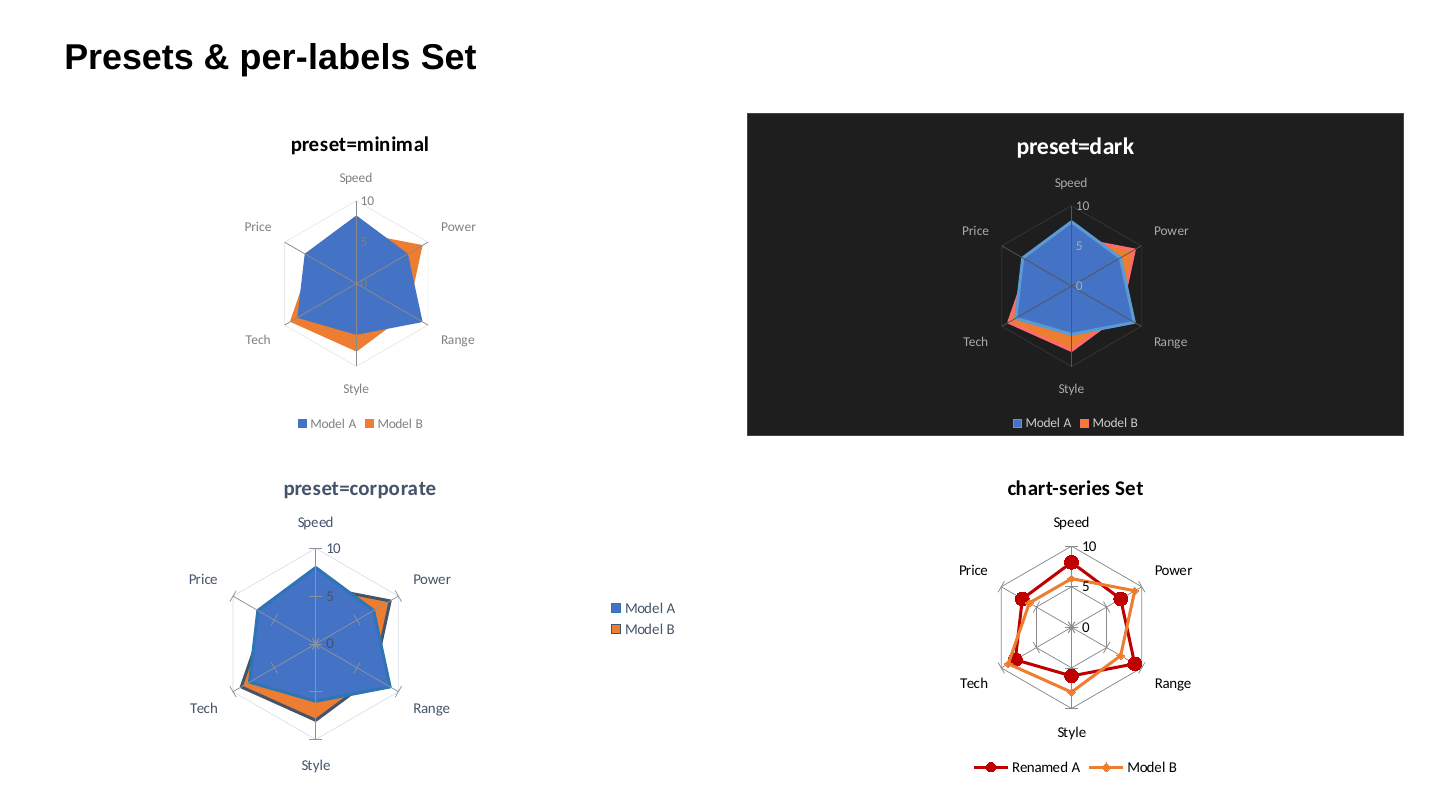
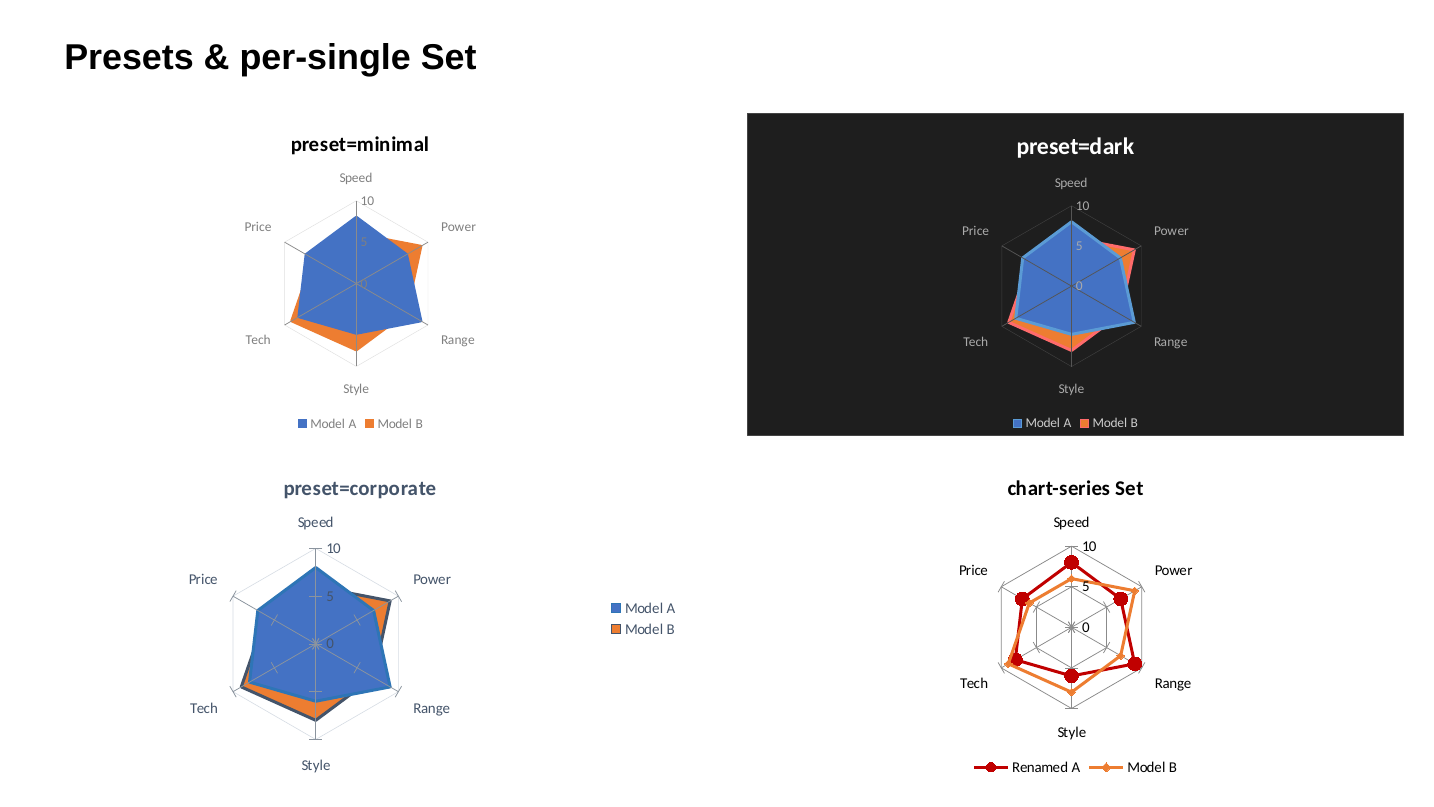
per-labels: per-labels -> per-single (325, 58)
